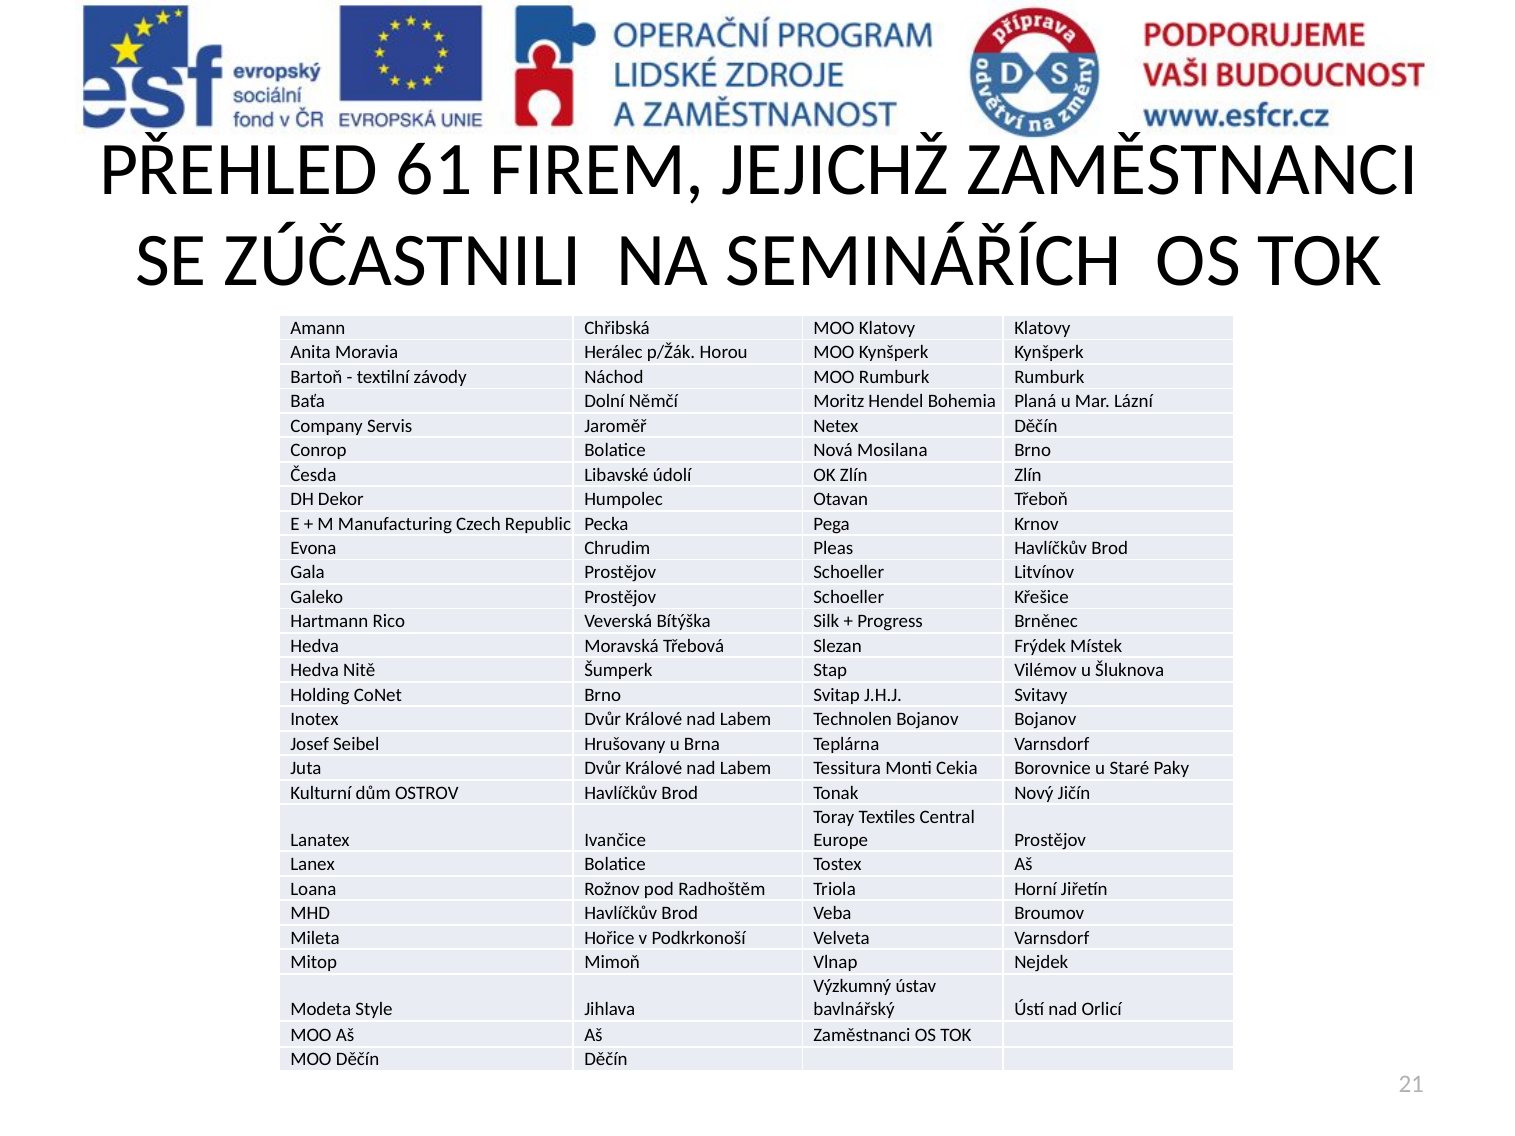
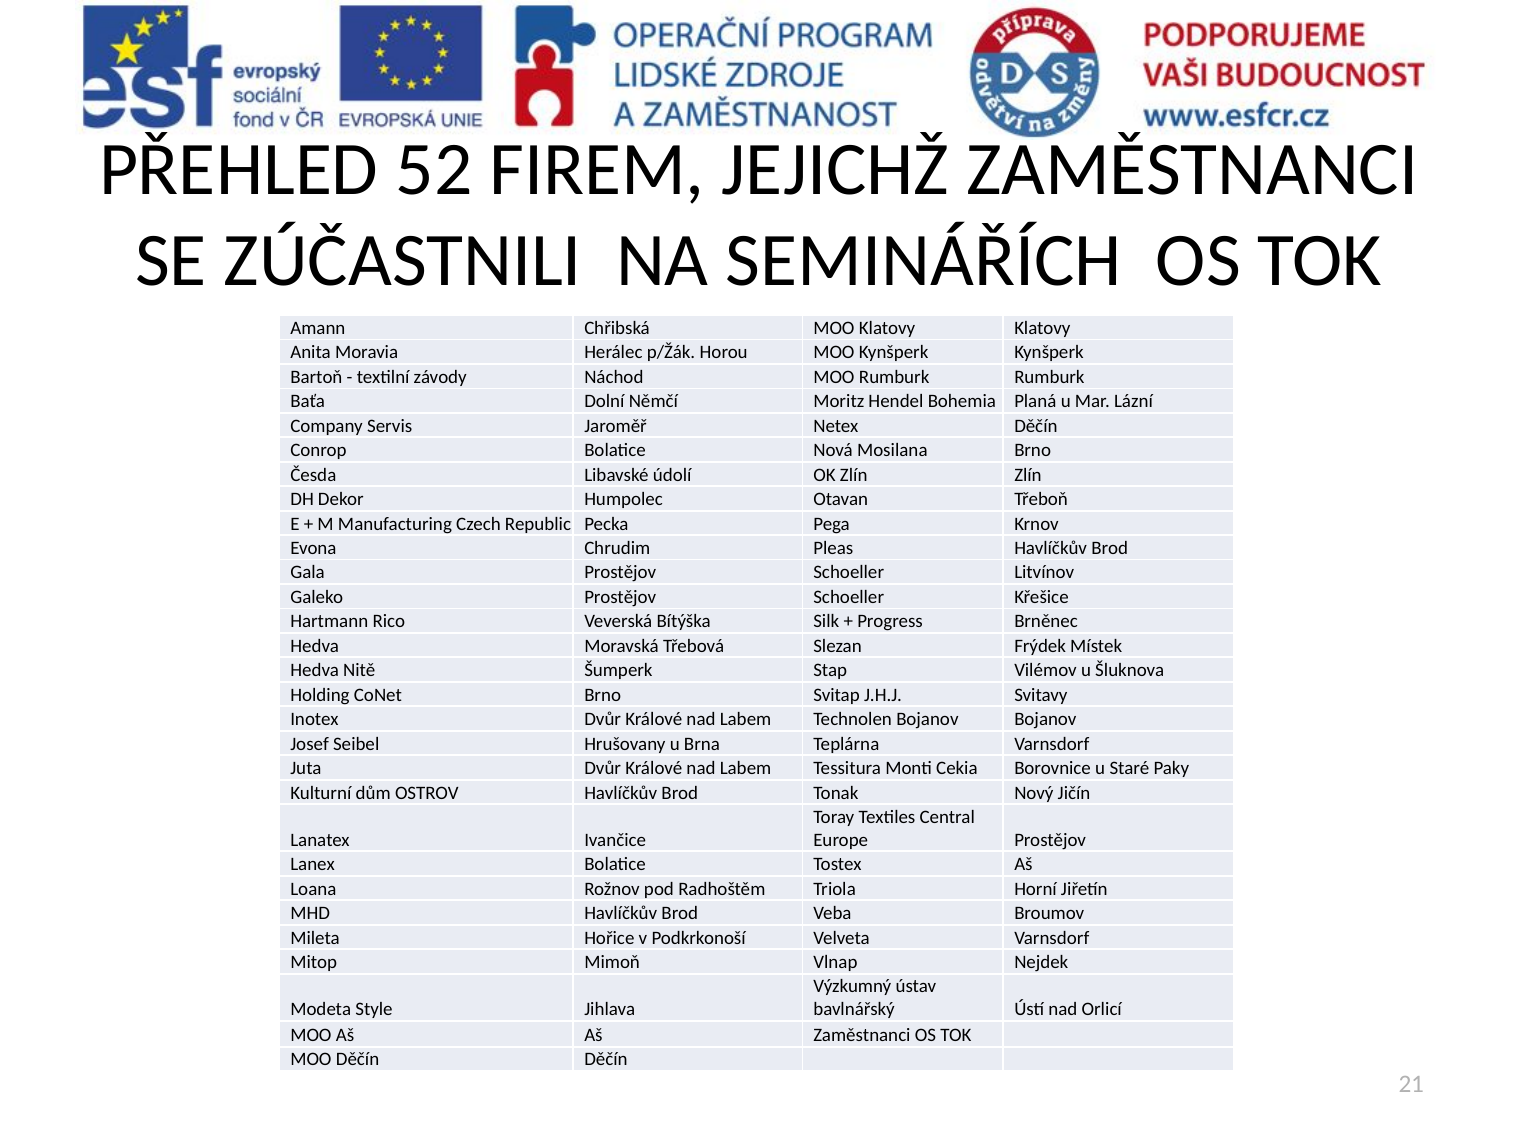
61: 61 -> 52 (434, 169)
